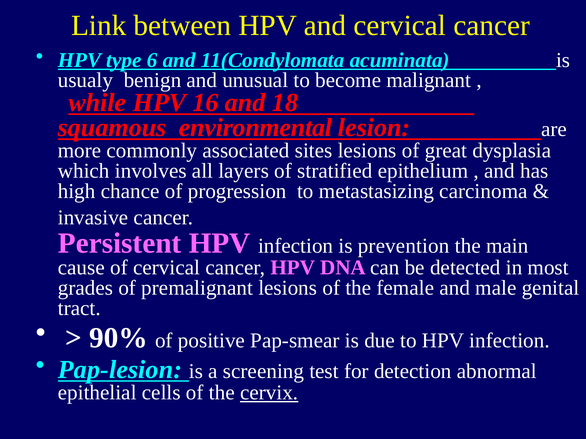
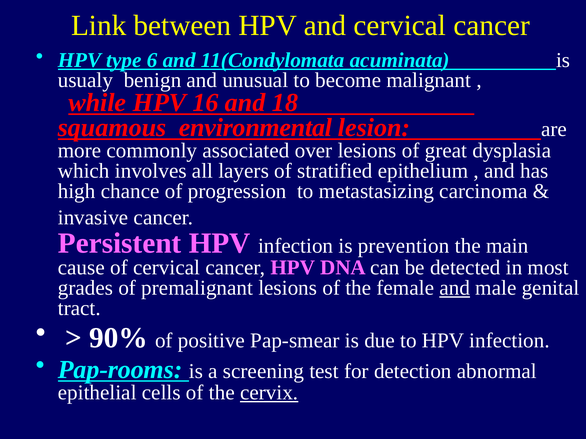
sites: sites -> over (314, 151)
and underline: none -> present (455, 288)
Pap-lesion: Pap-lesion -> Pap-rooms (120, 370)
